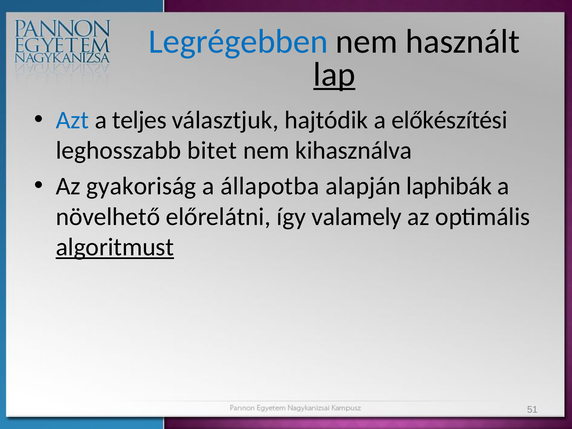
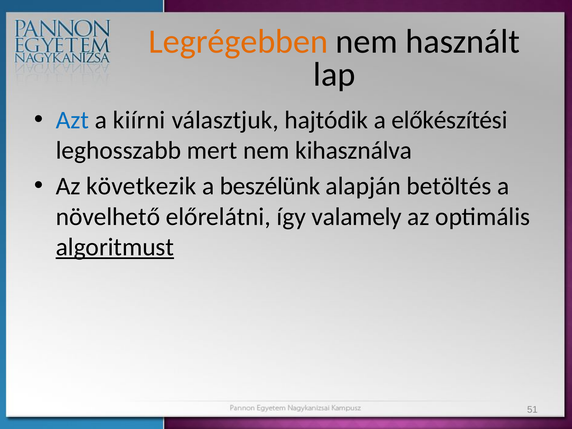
Legrégebben colour: blue -> orange (238, 42)
lap underline: present -> none (334, 74)
teljes: teljes -> kiírni (139, 120)
bitet: bitet -> mert (212, 151)
gyakoriság: gyakoriság -> következik (141, 186)
állapotba: állapotba -> beszélünk (270, 186)
laphibák: laphibák -> betöltés (449, 186)
